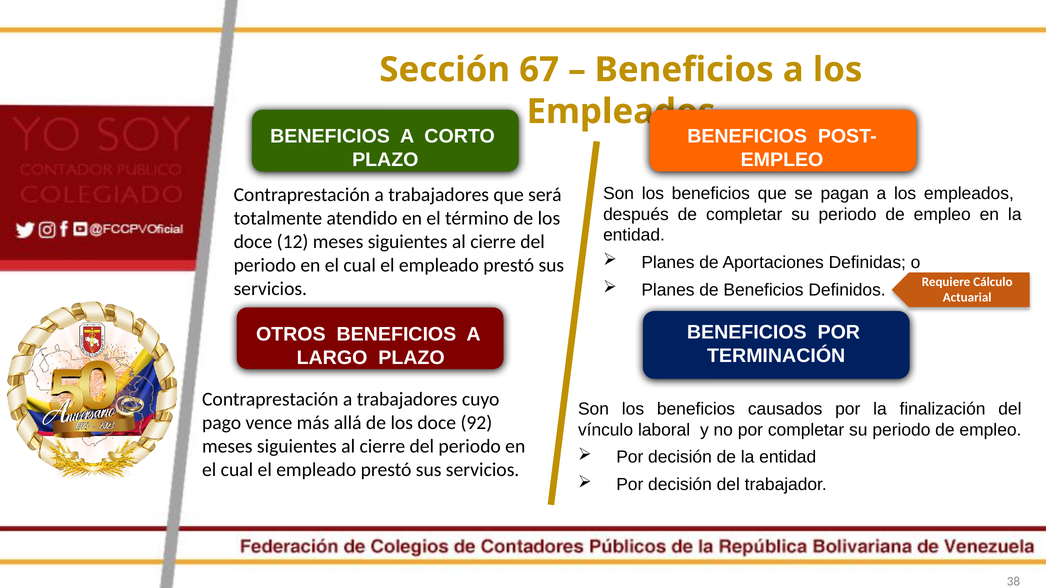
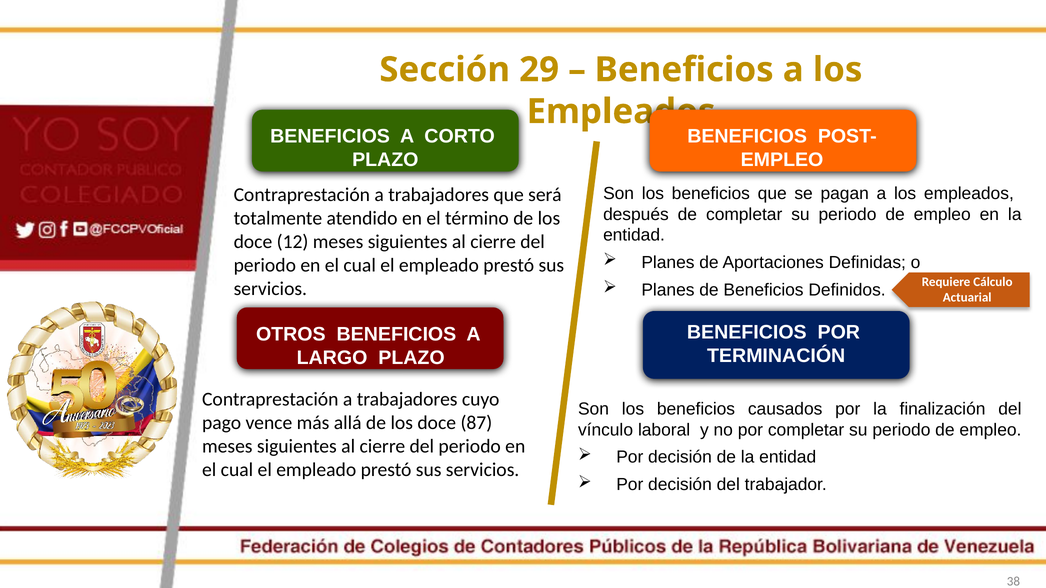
67: 67 -> 29 (539, 70)
92: 92 -> 87 (476, 423)
